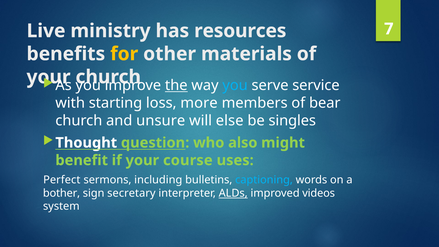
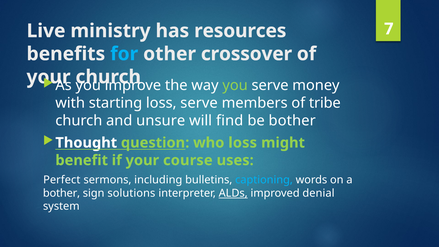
for colour: yellow -> light blue (124, 54)
materials: materials -> crossover (247, 54)
the underline: present -> none (176, 85)
you colour: light blue -> light green (235, 85)
service: service -> money (316, 85)
loss more: more -> serve (199, 103)
bear: bear -> tribe (325, 103)
else: else -> find (230, 121)
be singles: singles -> bother (292, 121)
who also: also -> loss (243, 143)
secretary: secretary -> solutions (131, 193)
videos: videos -> denial (319, 193)
